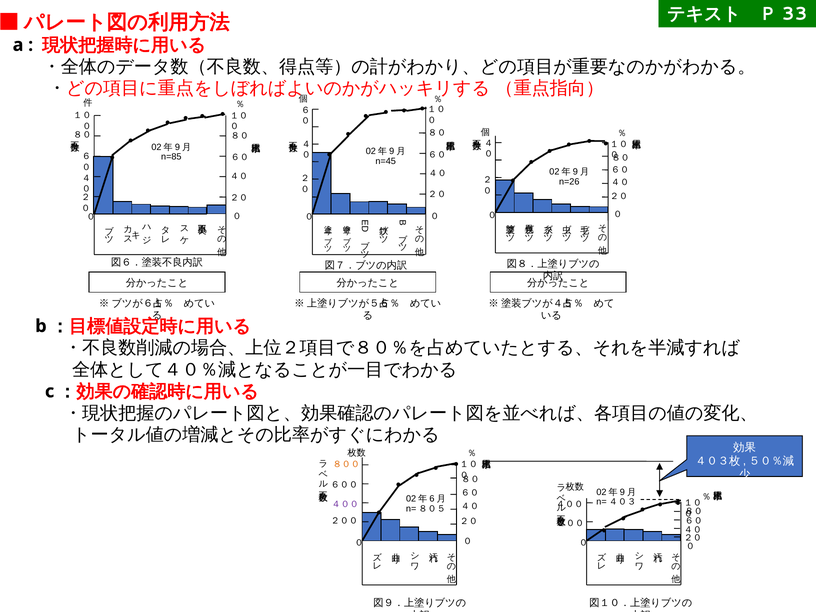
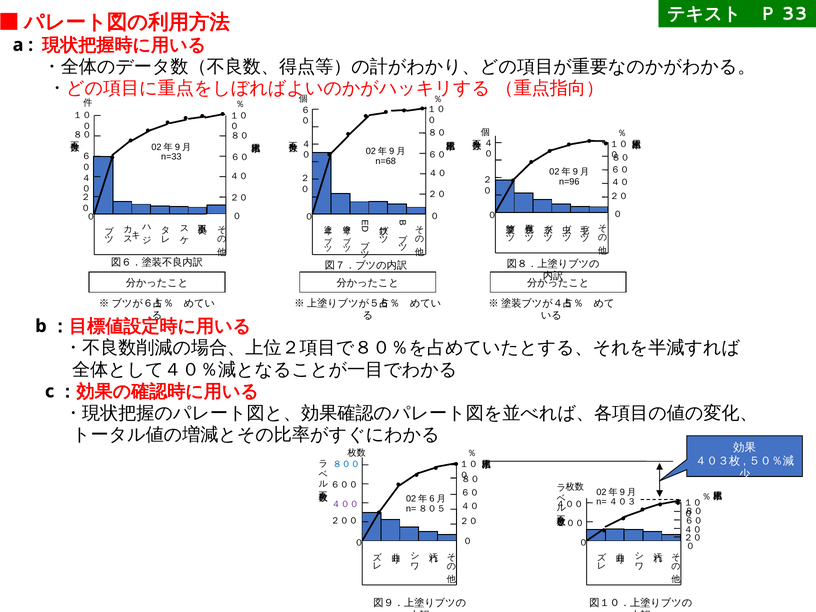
n=85: n=85 -> n=33 (171, 157)
n=45: n=45 -> n=68 (386, 161)
n=26: n=26 -> n=96 (569, 182)
８００ colour: orange -> blue (346, 464)
